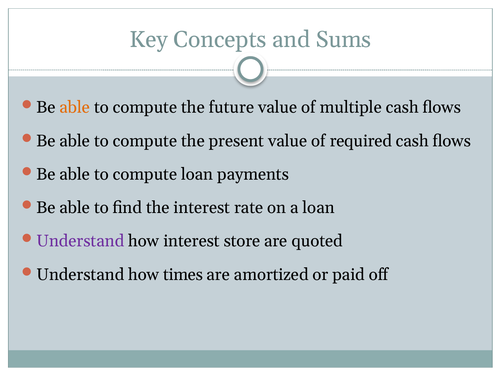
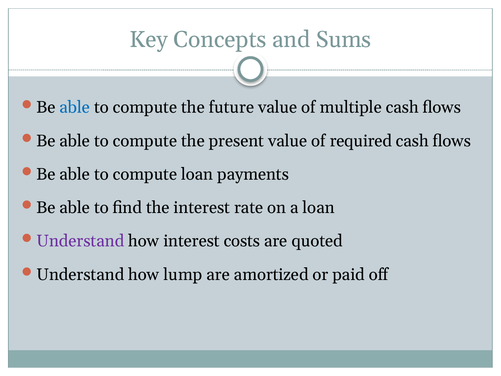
able colour: orange -> blue (75, 107)
store: store -> costs (242, 241)
times: times -> lump (183, 274)
